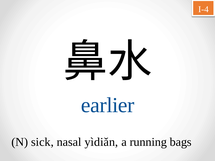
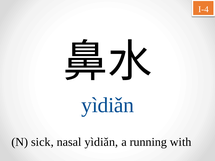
earlier: earlier -> yìdiǎn (108, 105)
bags: bags -> with (181, 142)
